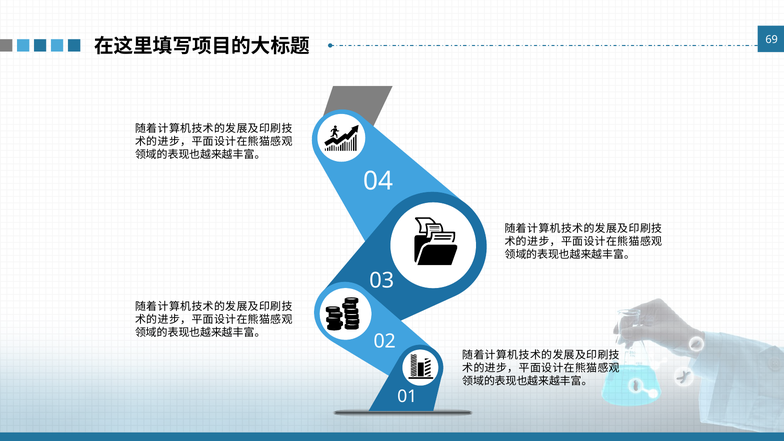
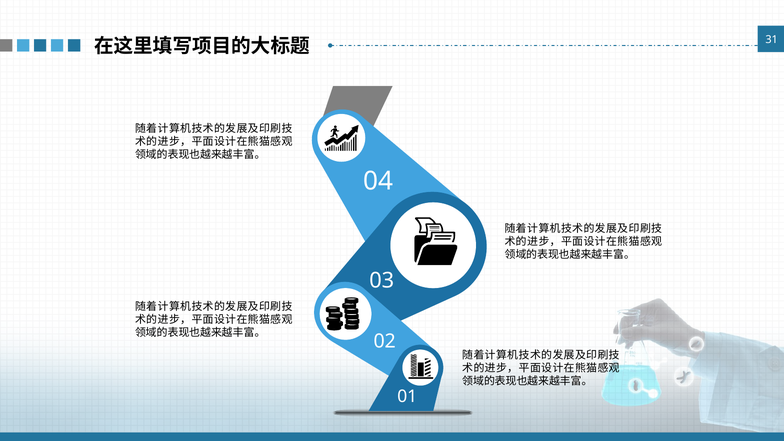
69: 69 -> 31 (772, 40)
